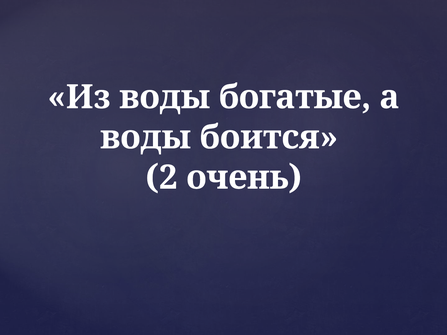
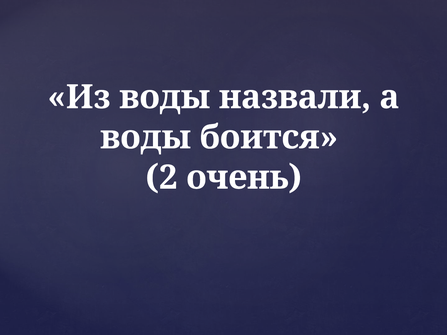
богатые: богатые -> назвали (295, 97)
